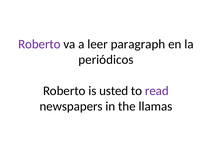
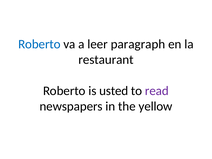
Roberto colour: purple -> blue (39, 44)
periódicos: periódicos -> restaurant (106, 60)
llamas: llamas -> yellow (155, 106)
